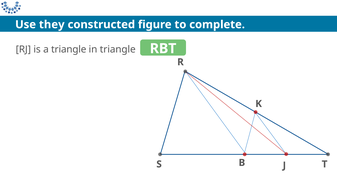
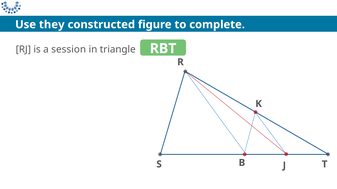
a triangle: triangle -> session (69, 50)
